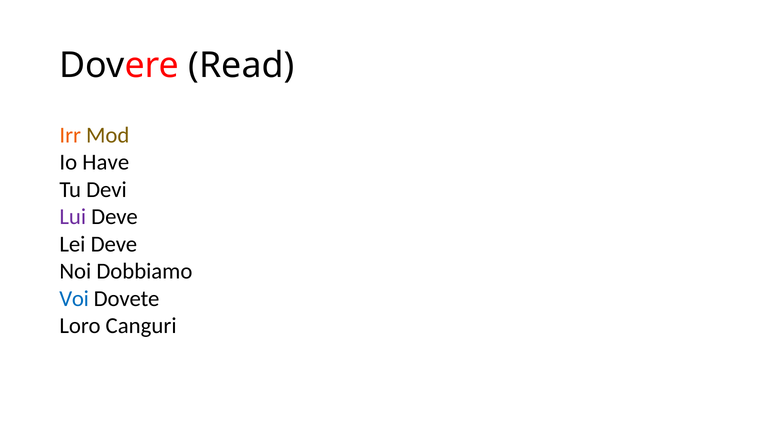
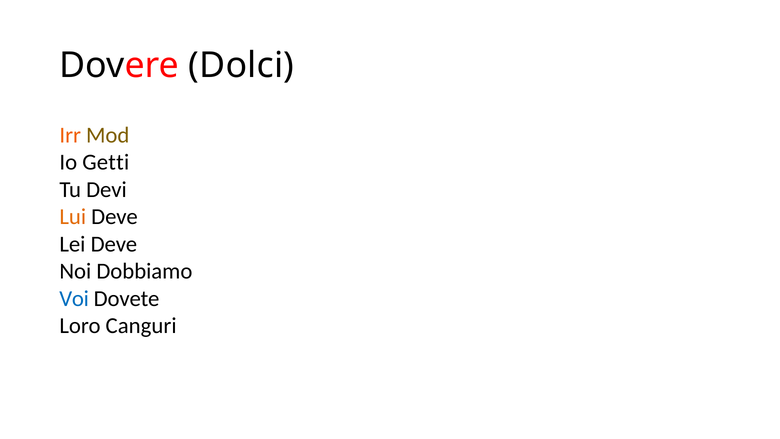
Read: Read -> Dolci (241, 66)
Have: Have -> Getti (106, 162)
Lui colour: purple -> orange (73, 217)
